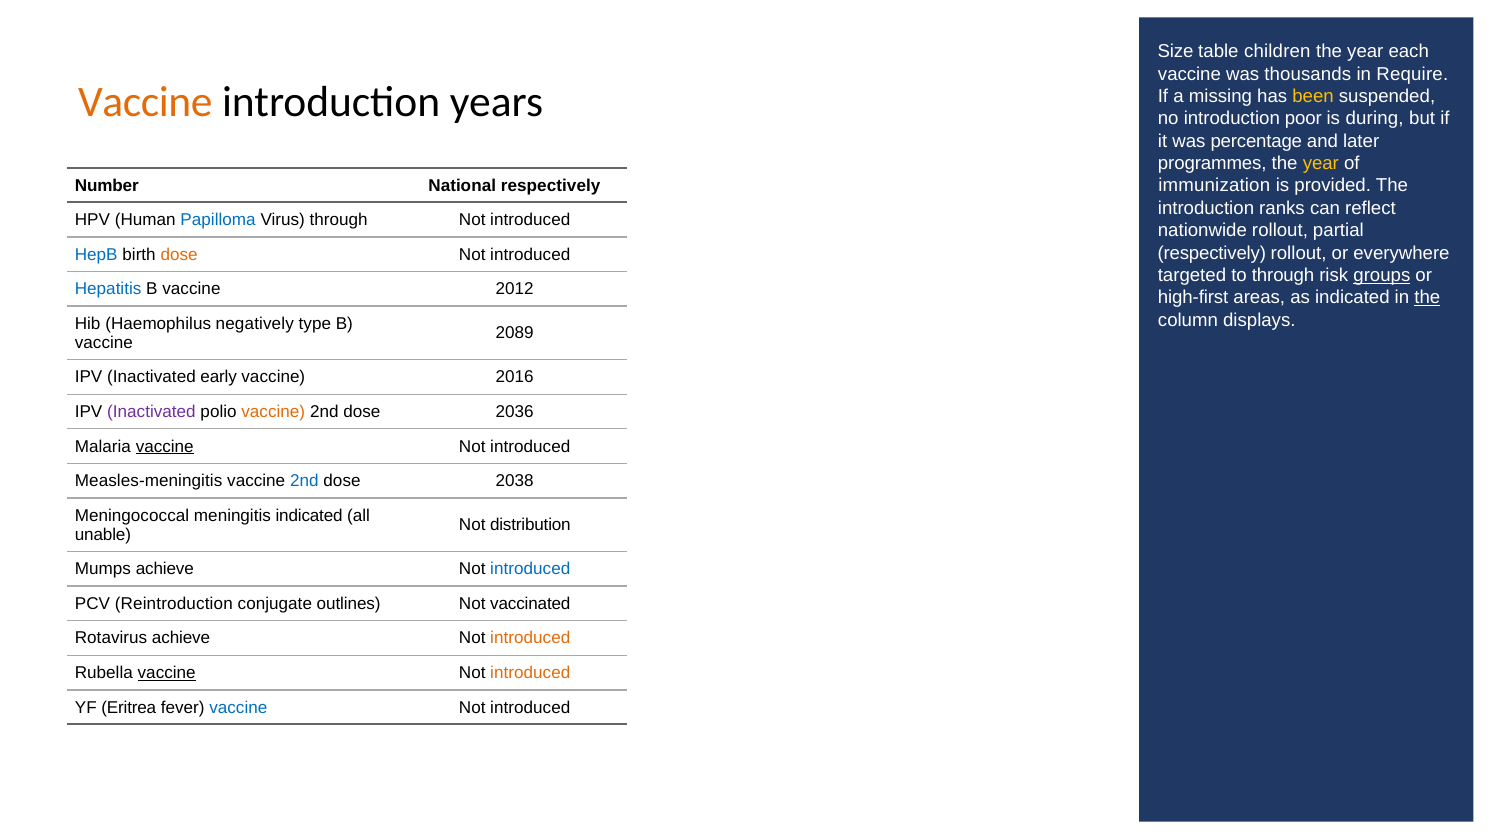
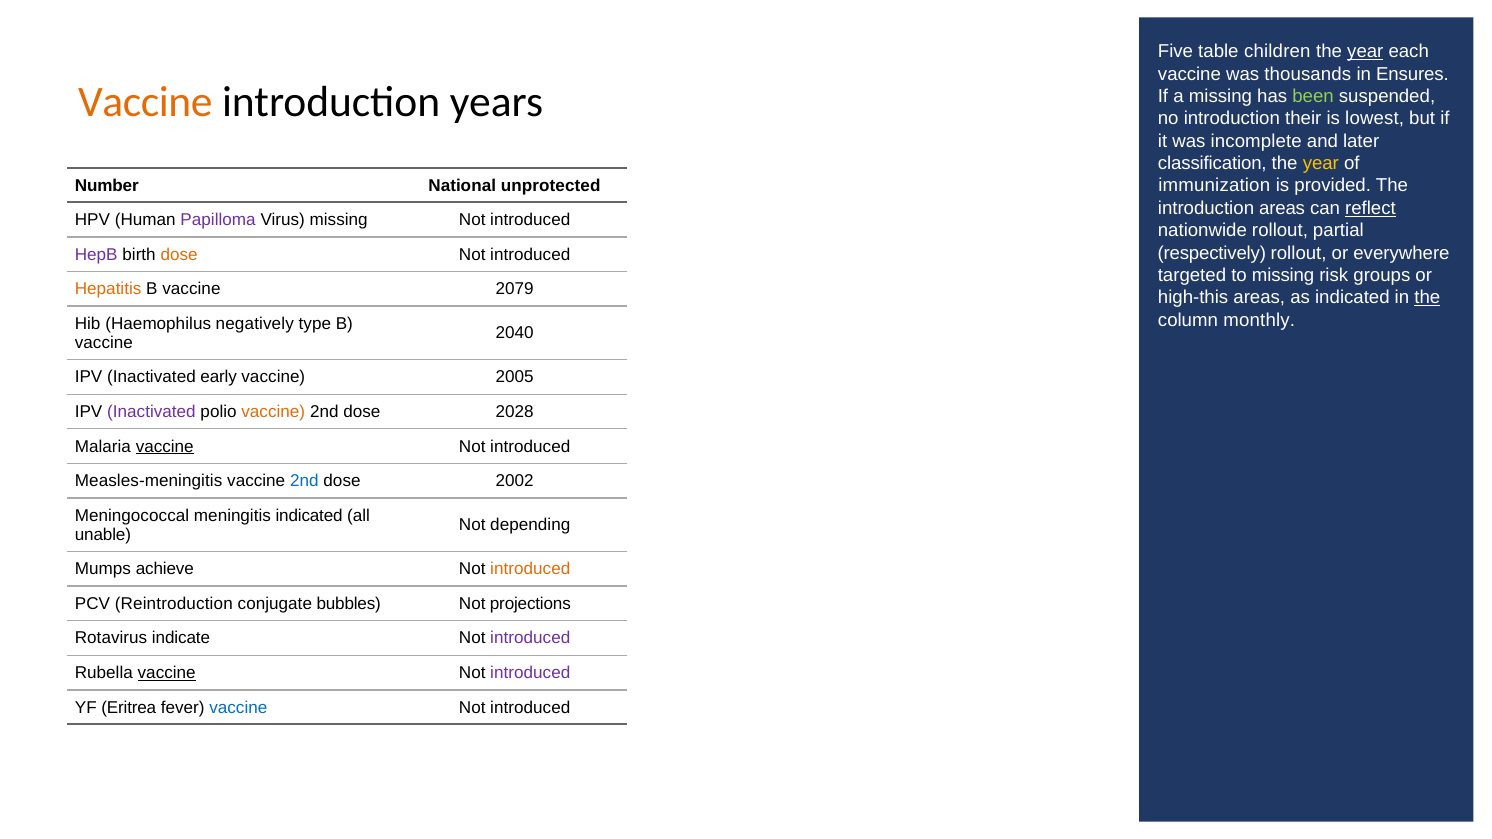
Size: Size -> Five (1176, 52)
year underline: none -> present (1365, 52)
Require: Require -> Ensures (1412, 74)
been colour: yellow -> light green (1313, 96)
poor: poor -> their (1303, 119)
during: during -> lowest (1375, 119)
percentage: percentage -> incomplete (1256, 141)
programmes: programmes -> classification (1212, 163)
National respectively: respectively -> unprotected (551, 185)
introduction ranks: ranks -> areas (1282, 208)
reflect underline: none -> present (1370, 208)
Papilloma colour: blue -> purple (218, 220)
Virus through: through -> missing (339, 220)
HepB colour: blue -> purple (96, 255)
to through: through -> missing (1283, 275)
groups underline: present -> none (1382, 275)
Hepatitis colour: blue -> orange (108, 289)
2012: 2012 -> 2079 (515, 289)
high-first: high-first -> high-this (1193, 298)
displays: displays -> monthly (1259, 320)
2089: 2089 -> 2040 (515, 333)
2016: 2016 -> 2005 (515, 377)
2036: 2036 -> 2028 (515, 412)
2038: 2038 -> 2002 (515, 481)
distribution: distribution -> depending (530, 525)
introduced colour: blue -> orange (530, 569)
outlines: outlines -> bubbles (349, 604)
vaccinated: vaccinated -> projections (530, 604)
Rotavirus achieve: achieve -> indicate (181, 638)
introduced colour: orange -> purple (530, 638)
introduced colour: orange -> purple (530, 673)
